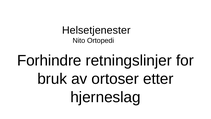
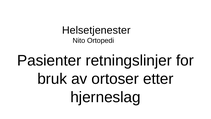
Forhindre: Forhindre -> Pasienter (49, 60)
